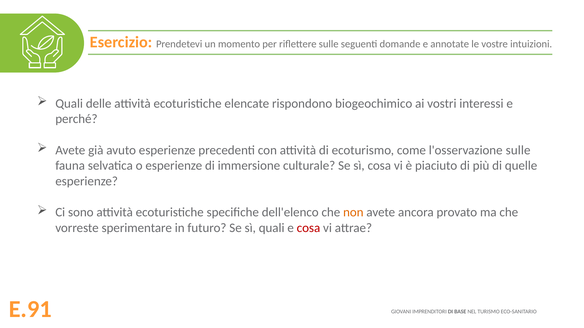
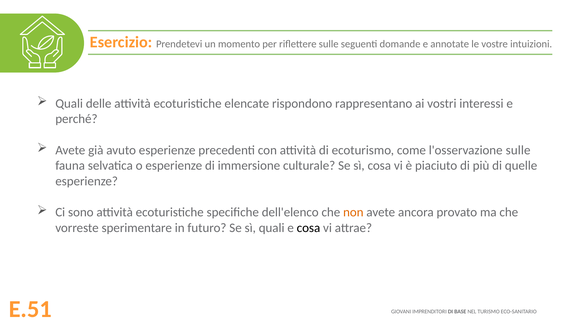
biogeochimico: biogeochimico -> rappresentano (374, 104)
cosa colour: red -> black (308, 228)
E.91: E.91 -> E.51 (30, 309)
